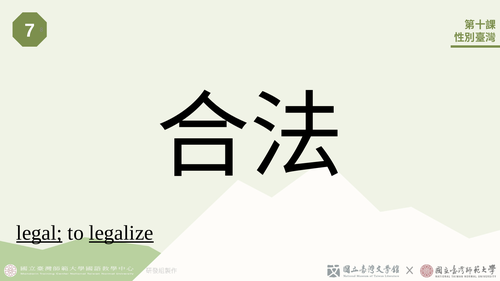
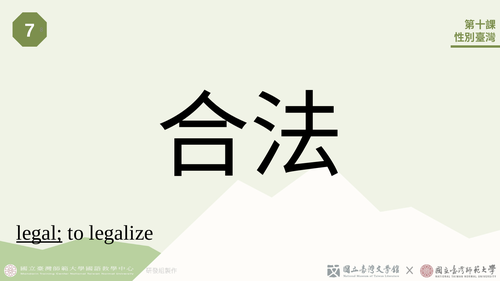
legalize underline: present -> none (121, 233)
